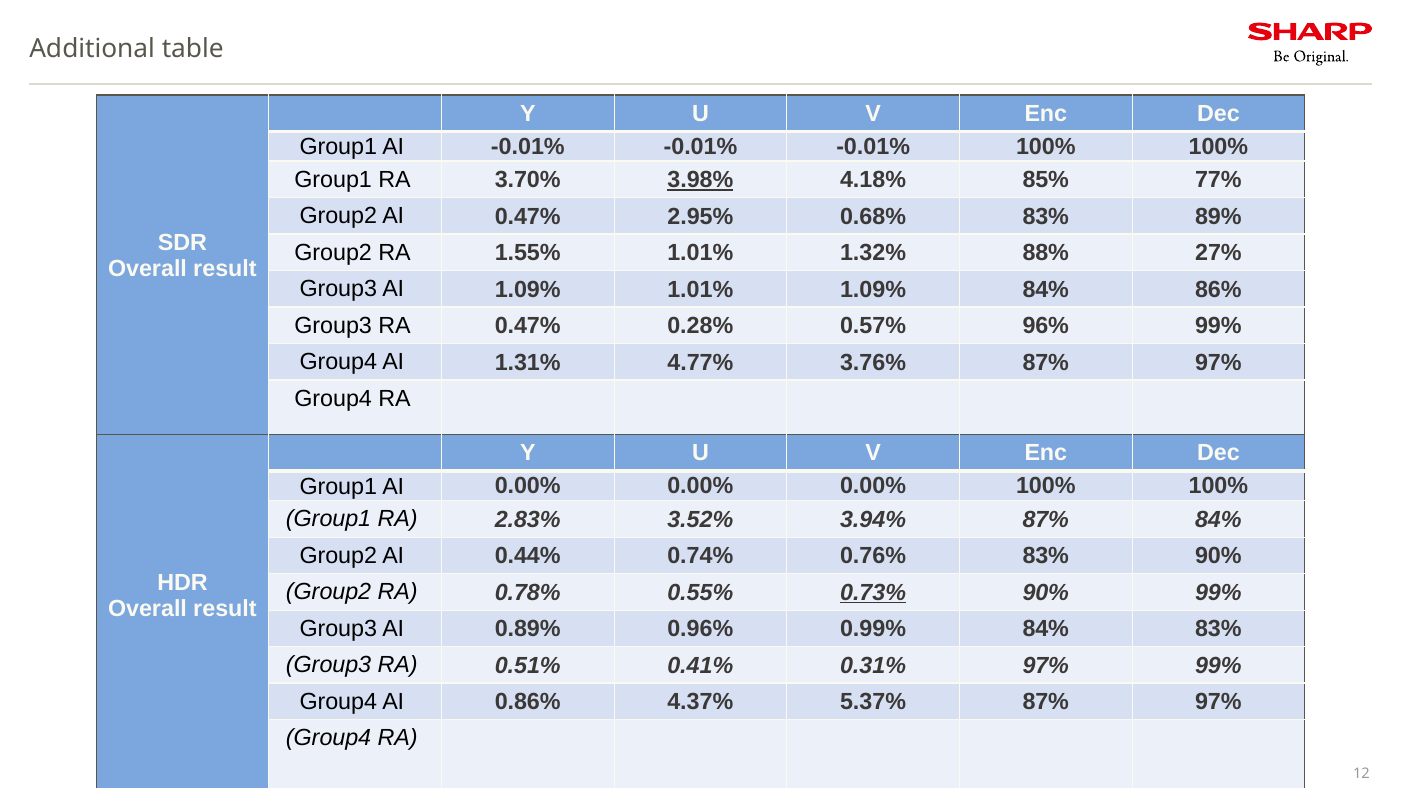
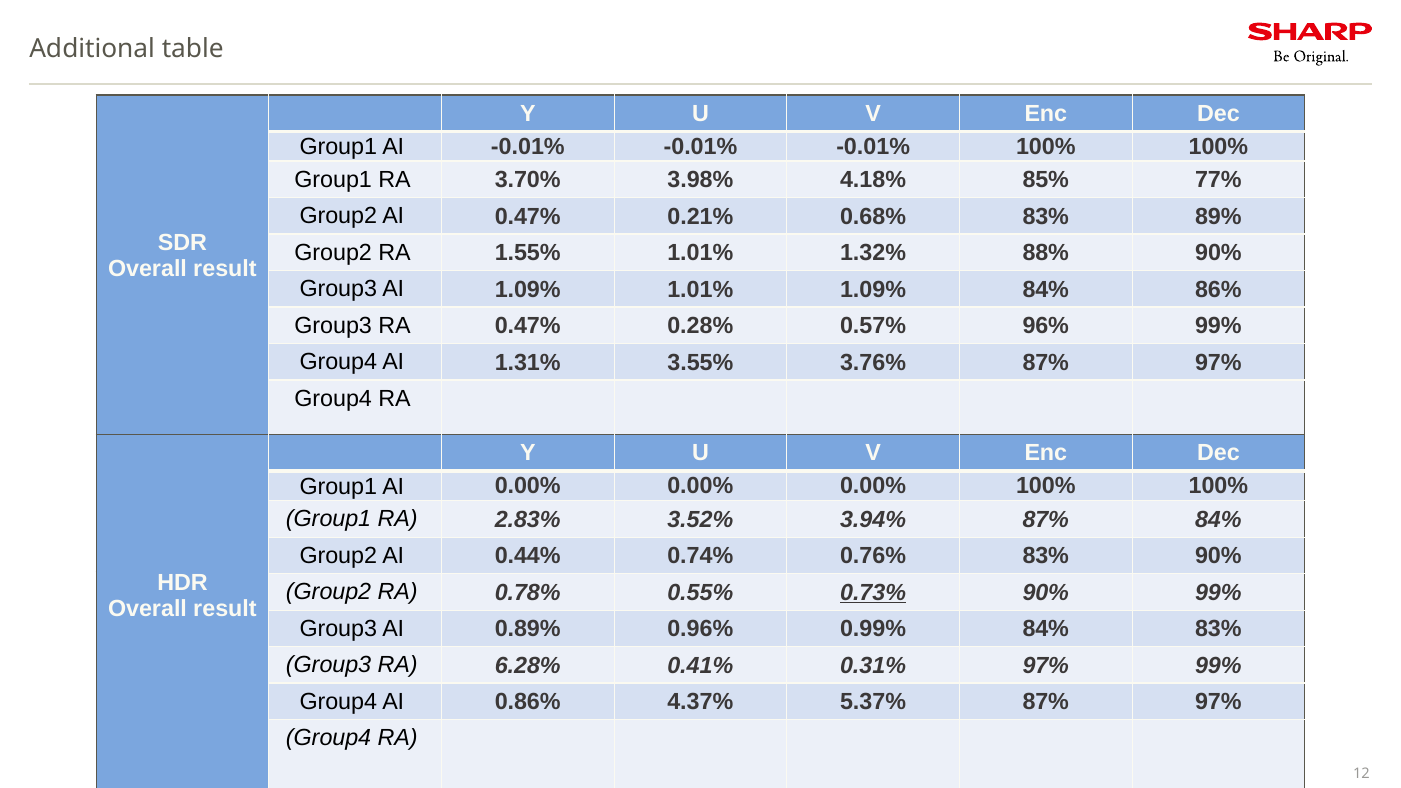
3.98% underline: present -> none (700, 180)
2.95%: 2.95% -> 0.21% (700, 217)
88% 27%: 27% -> 90% (1218, 253)
4.77%: 4.77% -> 3.55% (700, 363)
0.51%: 0.51% -> 6.28% (528, 666)
